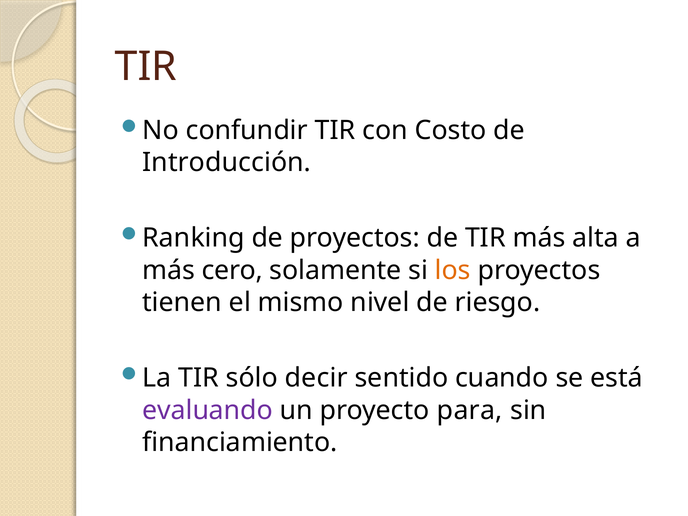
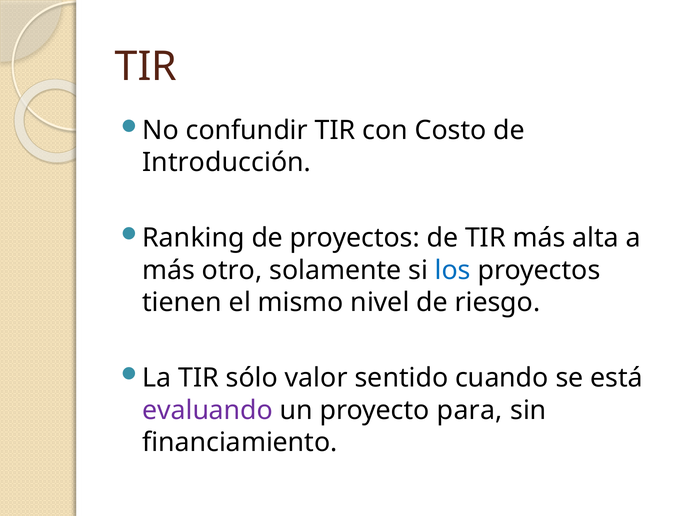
cero: cero -> otro (232, 270)
los colour: orange -> blue (453, 270)
decir: decir -> valor (316, 378)
